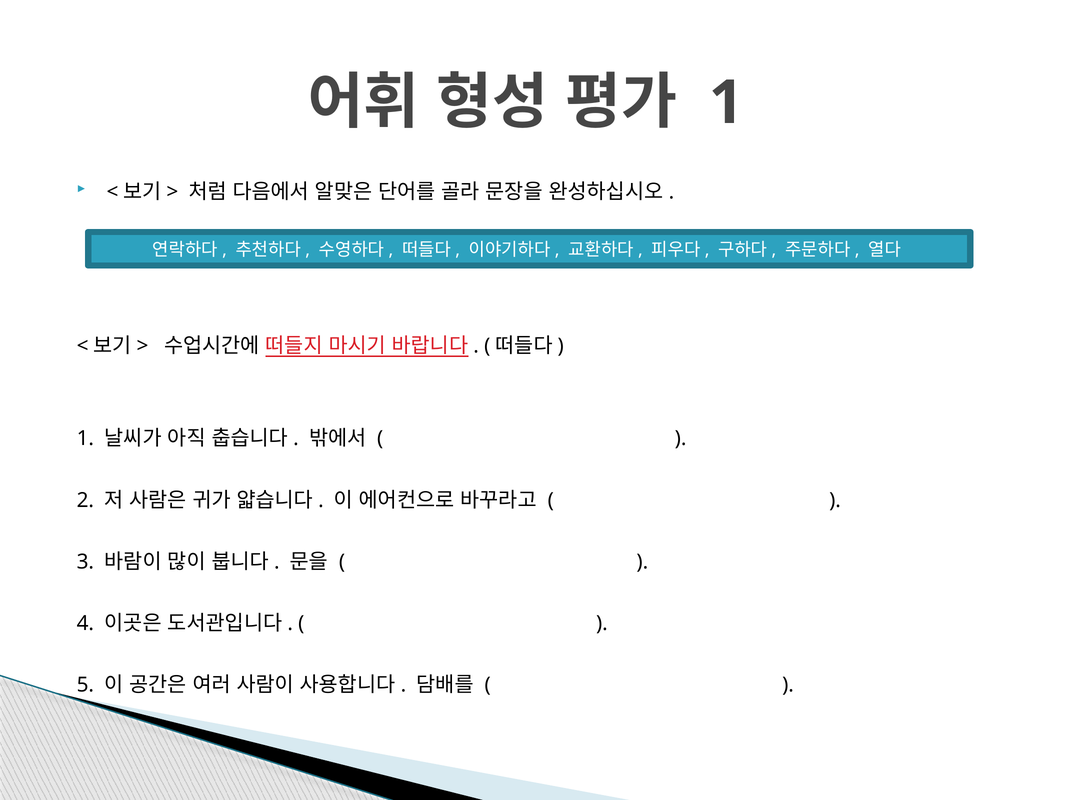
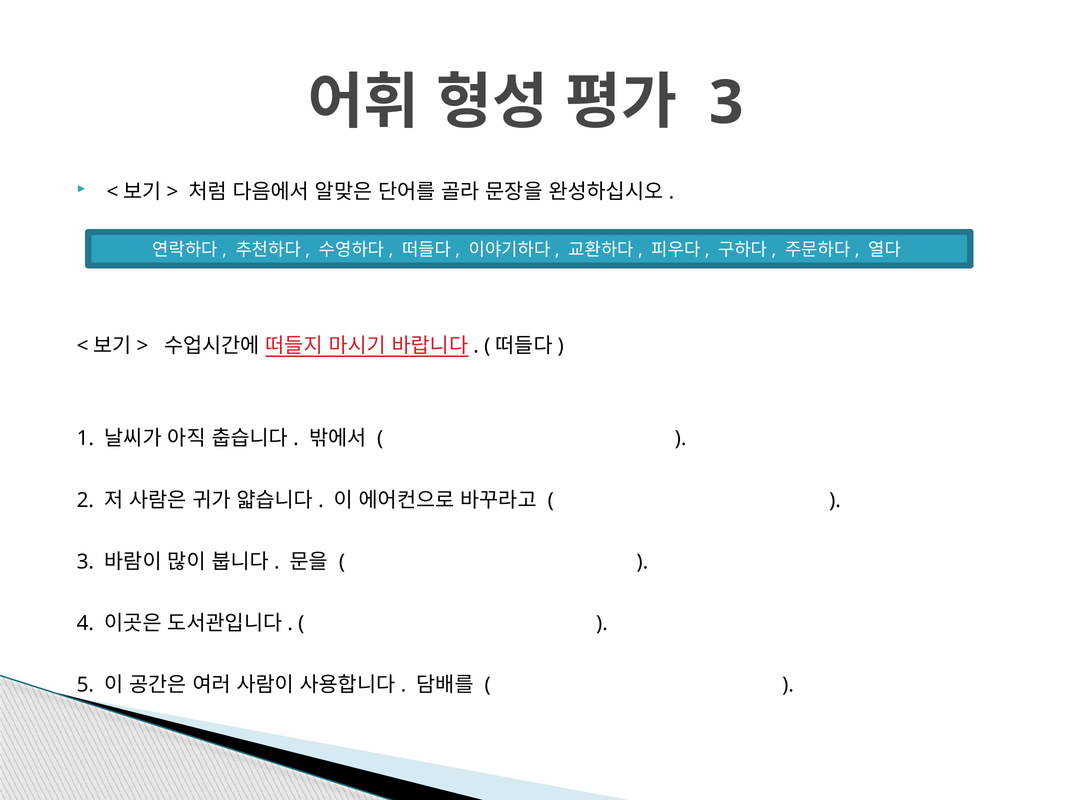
1: 1 -> 3 (726, 103)
